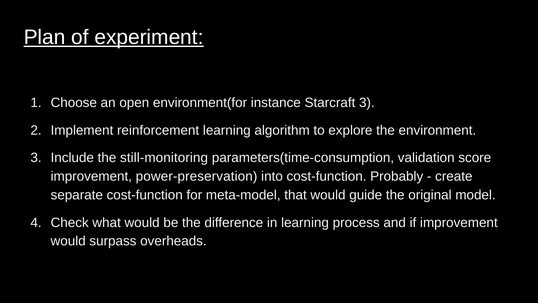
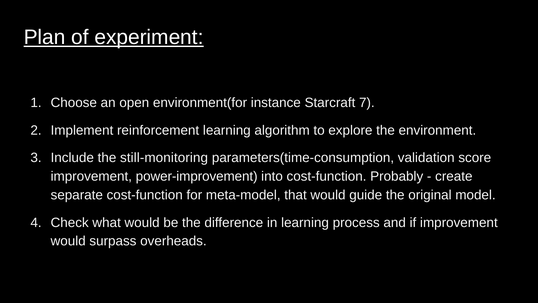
Starcraft 3: 3 -> 7 (367, 103)
power-preservation: power-preservation -> power-improvement (197, 176)
